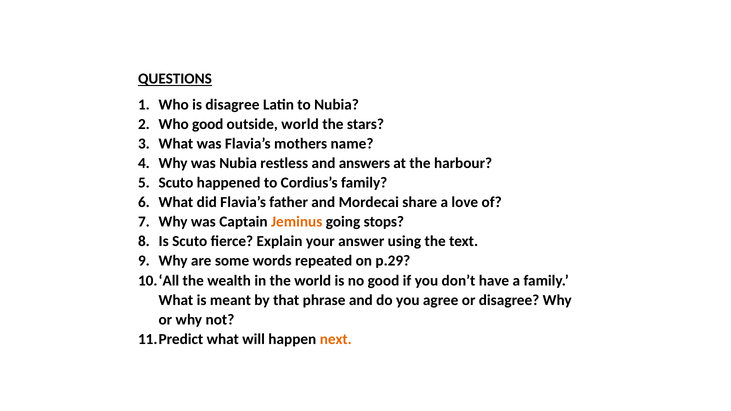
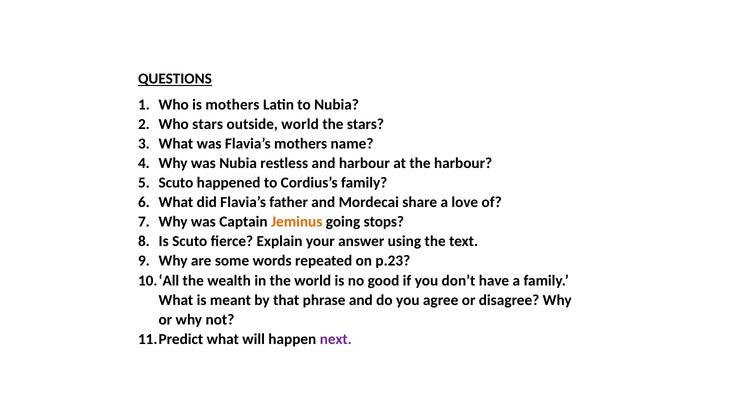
is disagree: disagree -> mothers (232, 105)
Who good: good -> stars (208, 124)
and answers: answers -> harbour (364, 163)
p.29: p.29 -> p.23 (393, 261)
next colour: orange -> purple (336, 339)
